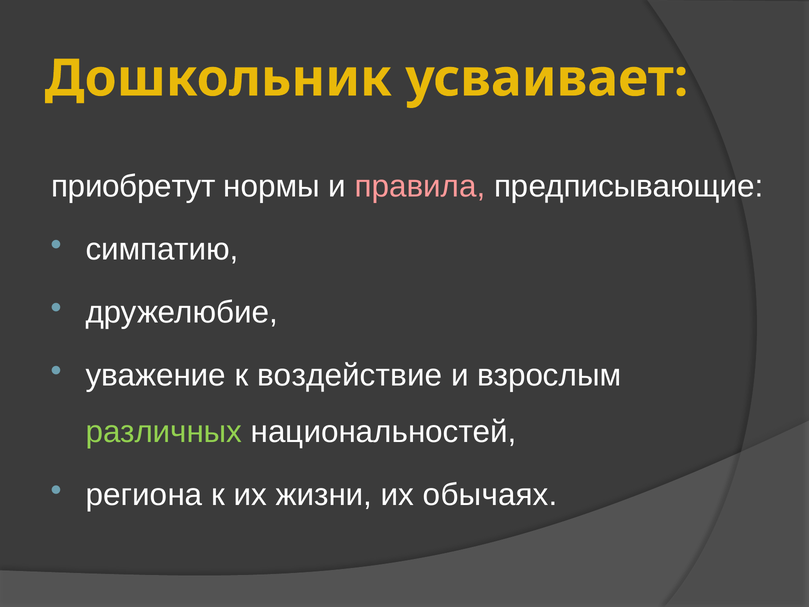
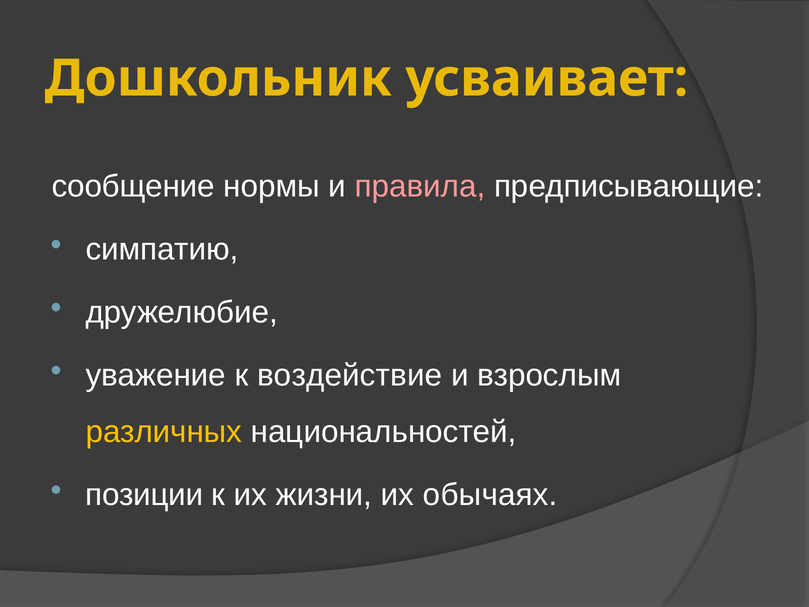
приобретут: приобретут -> сообщение (133, 186)
различных colour: light green -> yellow (164, 432)
региона: региона -> позиции (144, 495)
